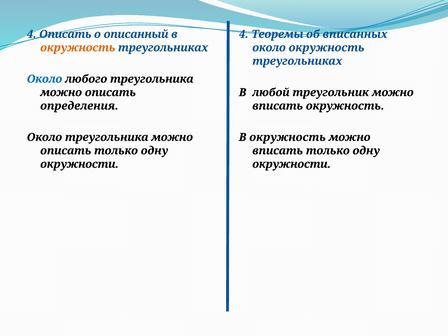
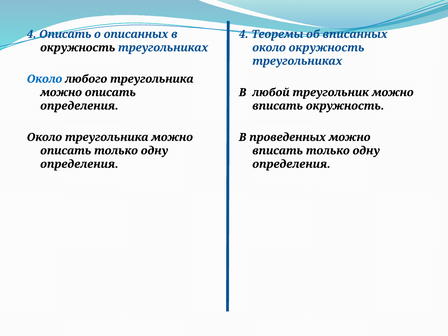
описанный: описанный -> описанных (136, 34)
окружность colour: orange -> black (78, 48)
окружность: окружность -> проведенных (288, 137)
окружности: окружности -> определения (79, 164)
окружности: окружности -> определения (291, 164)
